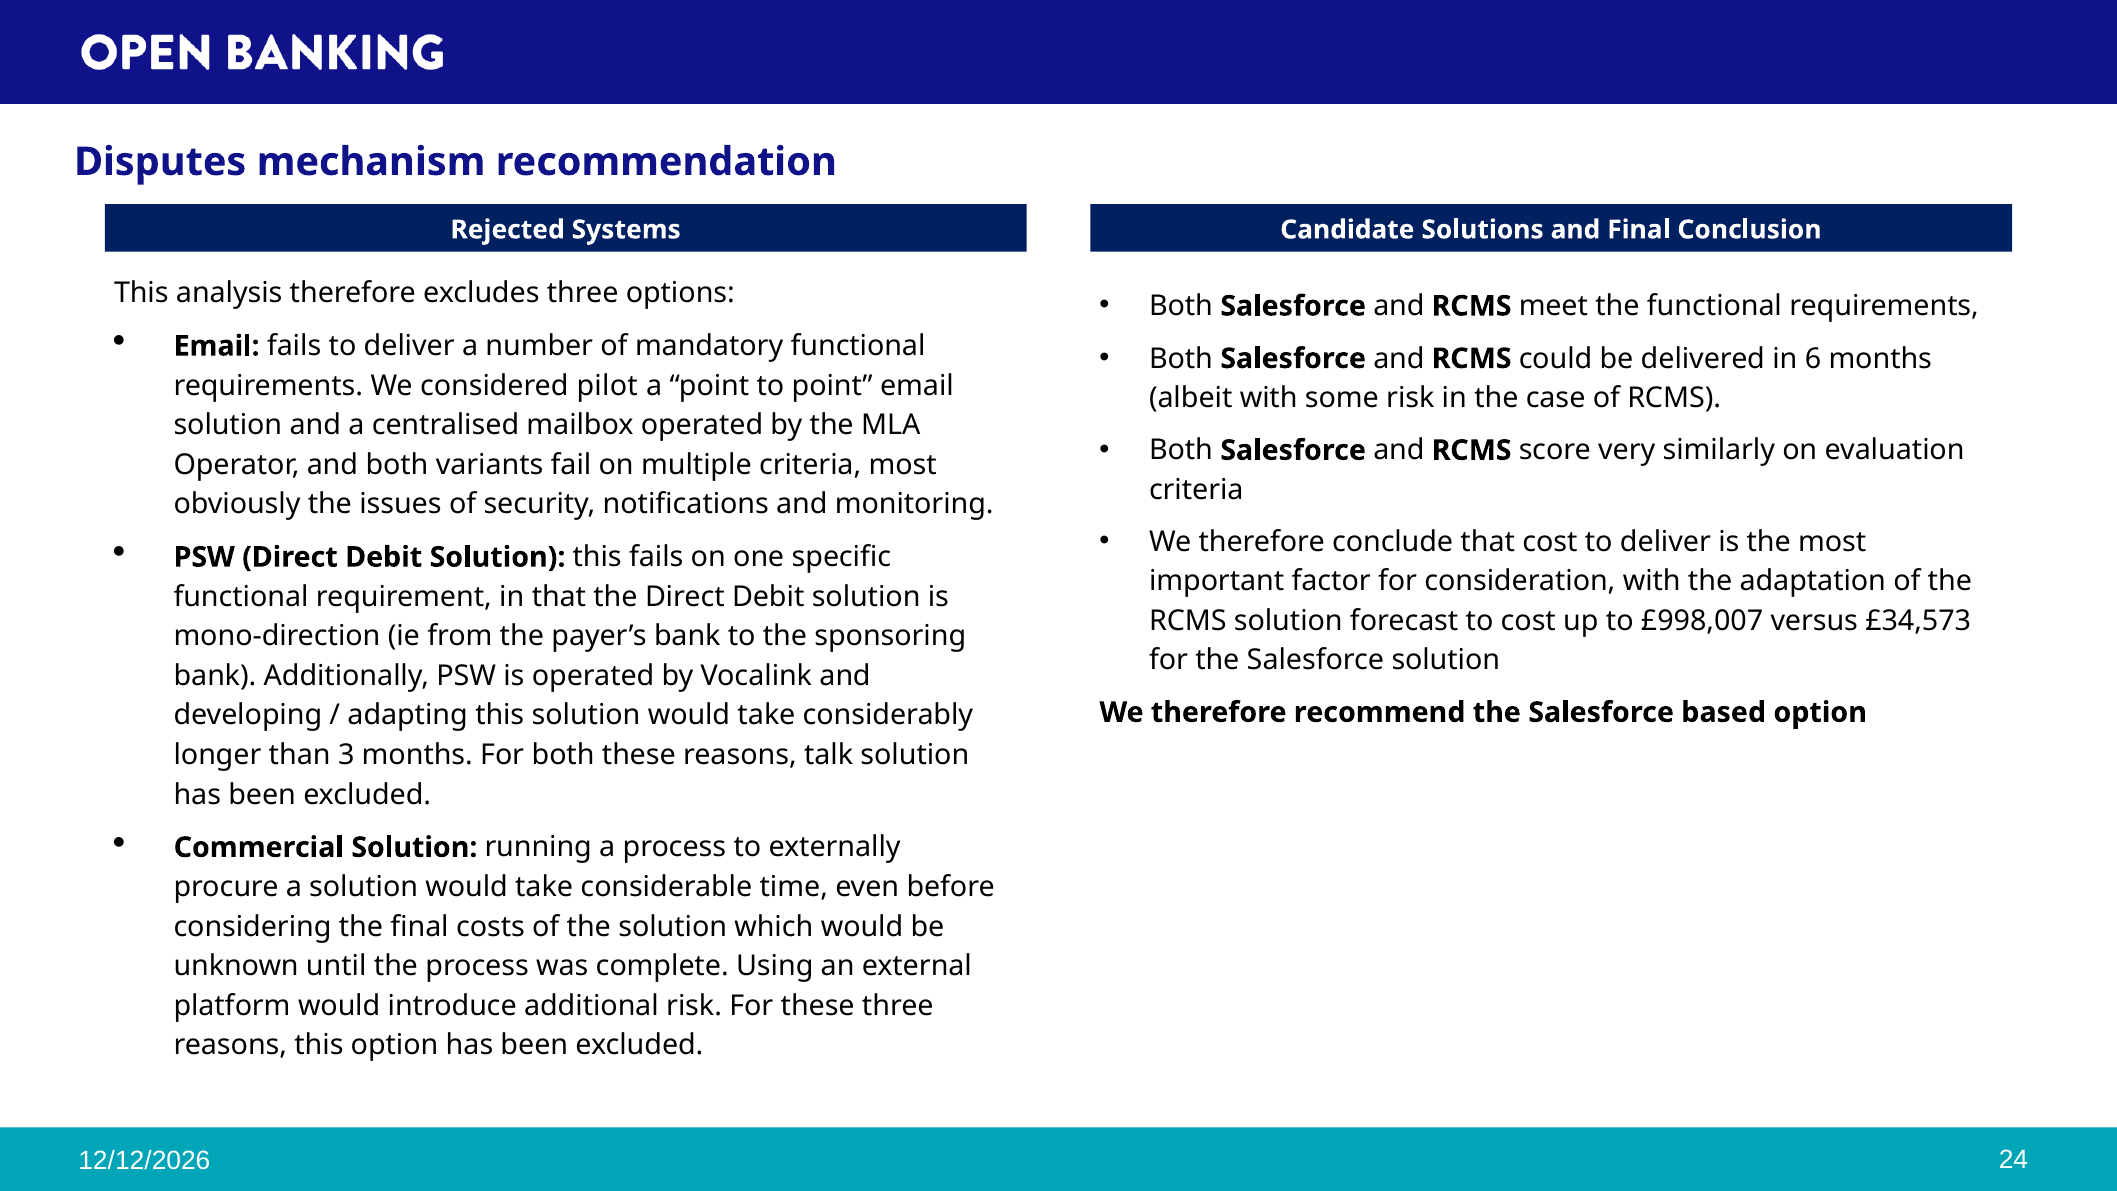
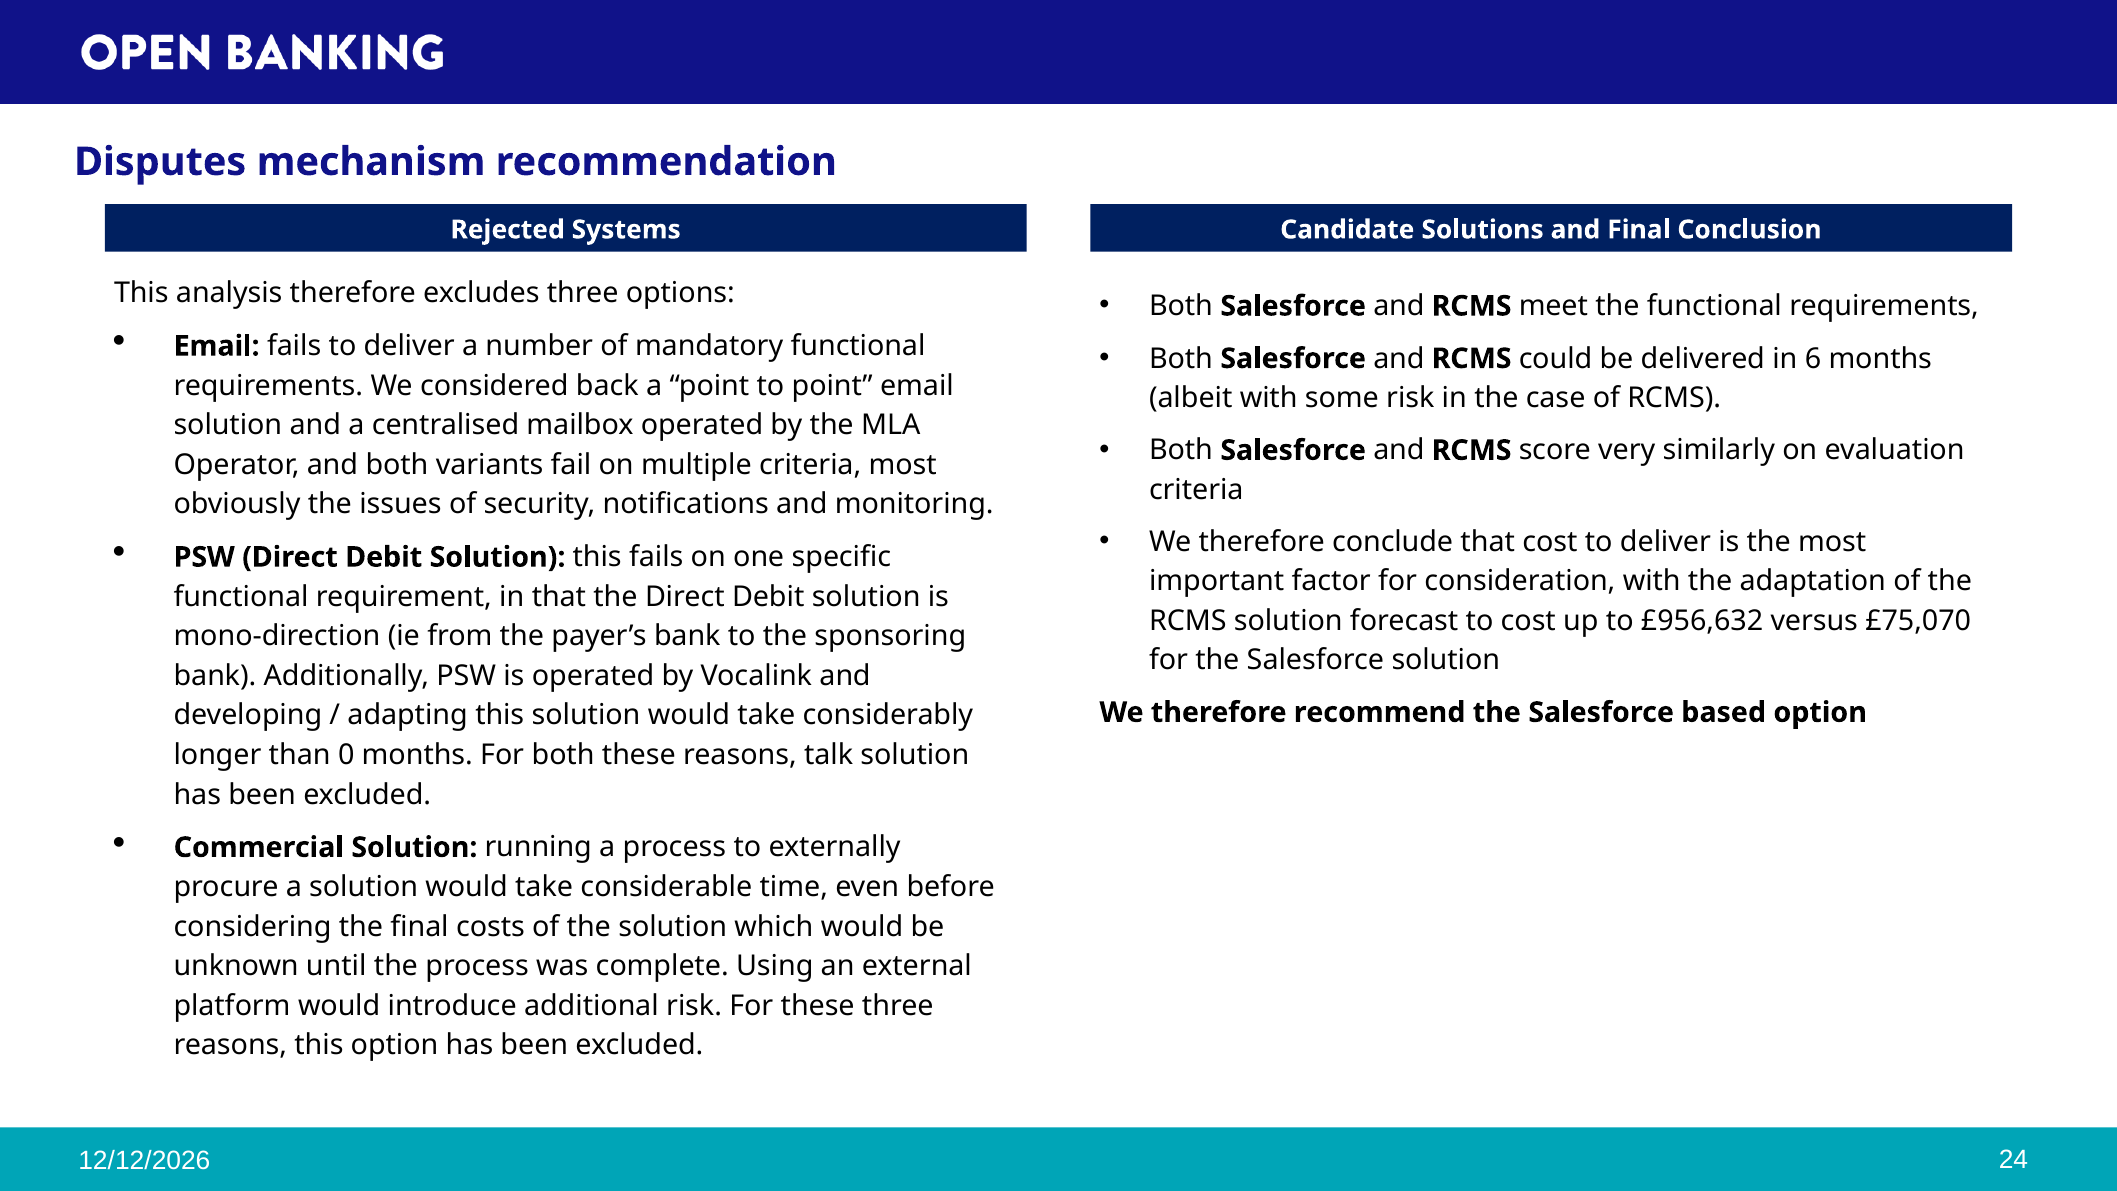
pilot: pilot -> back (607, 386)
£998,007: £998,007 -> £956,632 (1702, 621)
£34,573: £34,573 -> £75,070 (1918, 621)
3: 3 -> 0 (346, 755)
